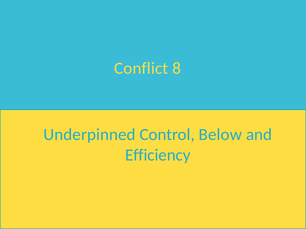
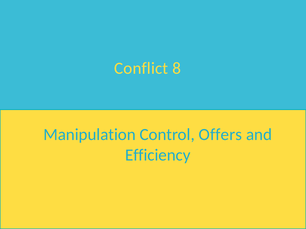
Underpinned: Underpinned -> Manipulation (90, 135)
Below: Below -> Offers (220, 135)
